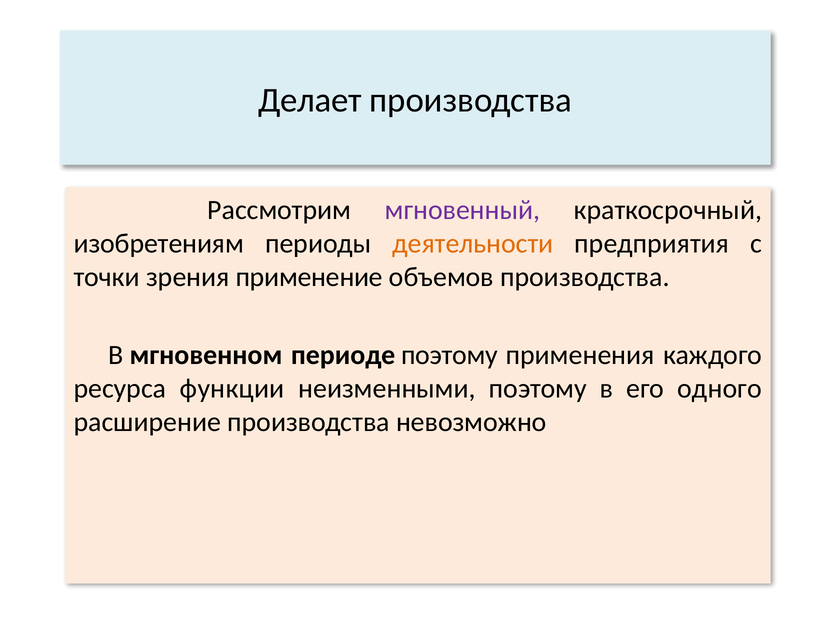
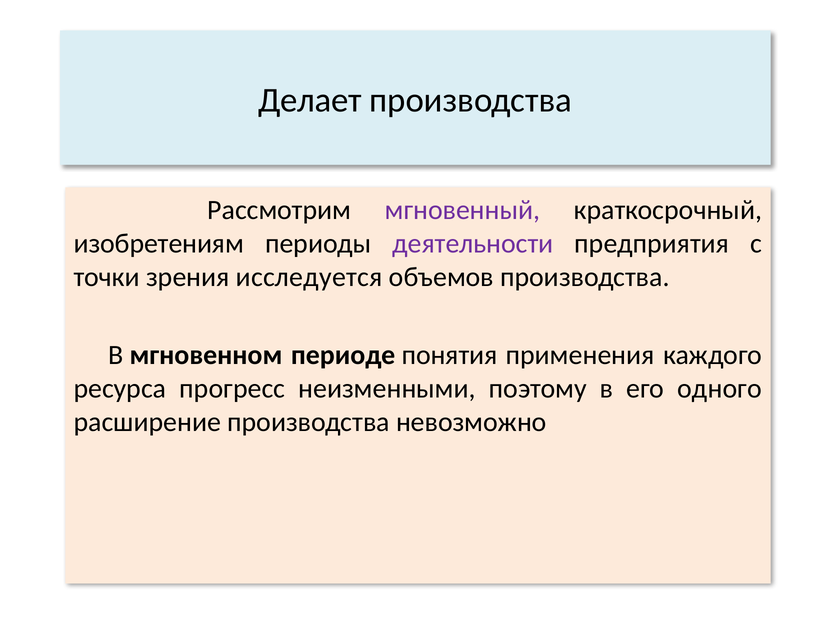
деятельности colour: orange -> purple (473, 244)
применение: применение -> исследуется (309, 277)
периоде поэтому: поэтому -> понятия (450, 355)
функции: функции -> прогресс (232, 388)
